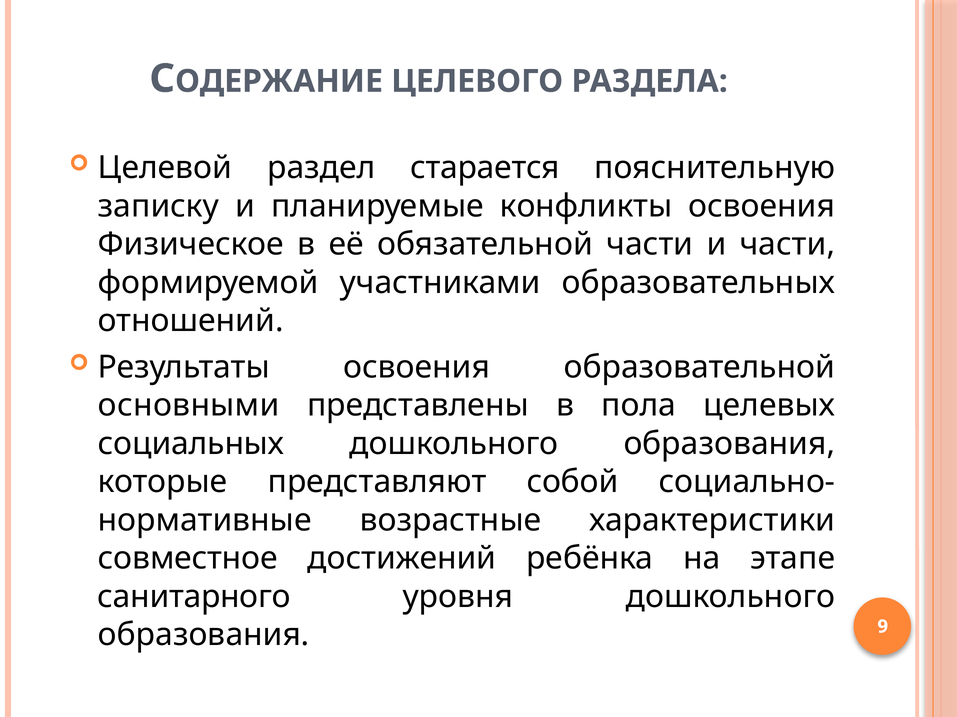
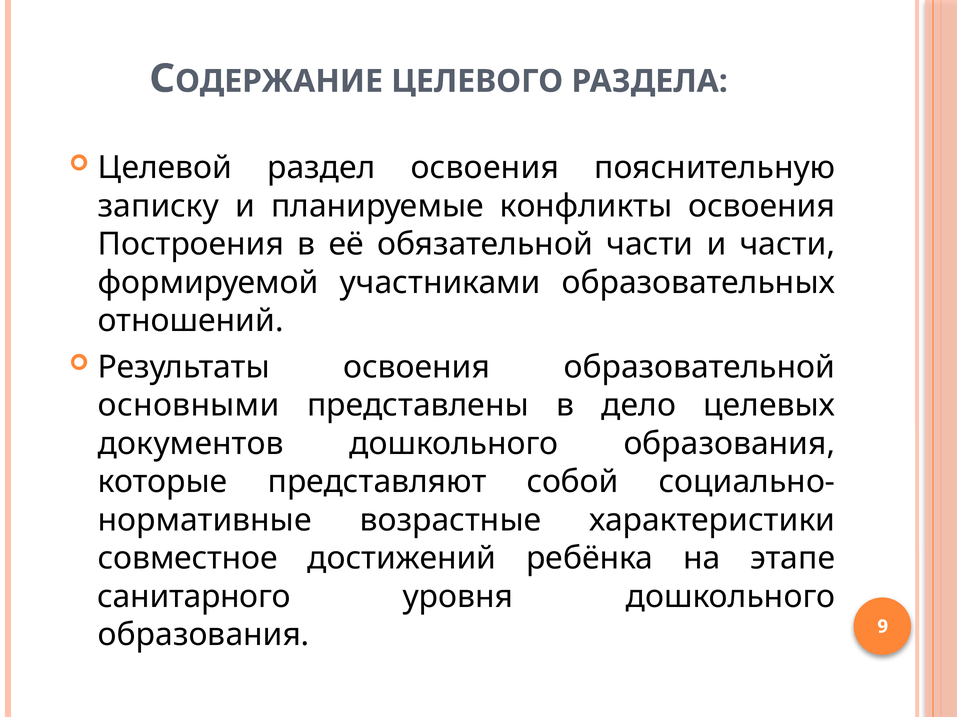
раздел старается: старается -> освоения (485, 168)
Физическое: Физическое -> Построения (191, 245)
пола: пола -> дело (639, 406)
социальных: социальных -> документов (191, 444)
